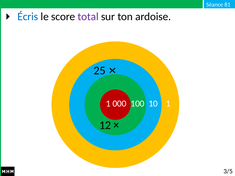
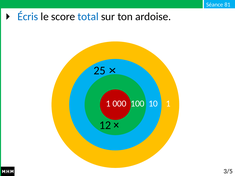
total colour: purple -> blue (88, 17)
